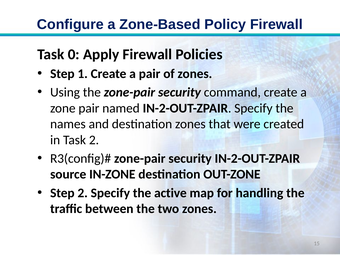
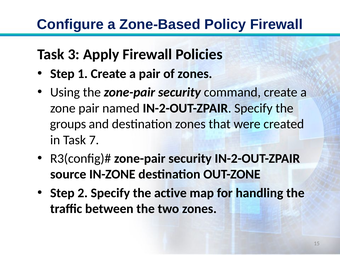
0: 0 -> 3 (74, 54)
names: names -> groups (68, 124)
Task 2: 2 -> 7 (94, 140)
